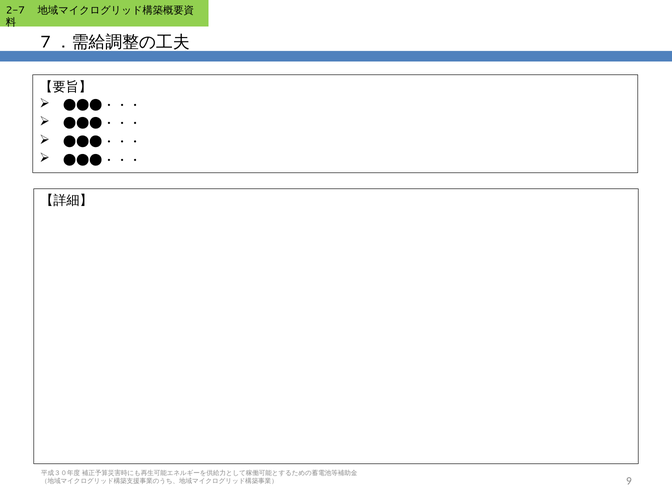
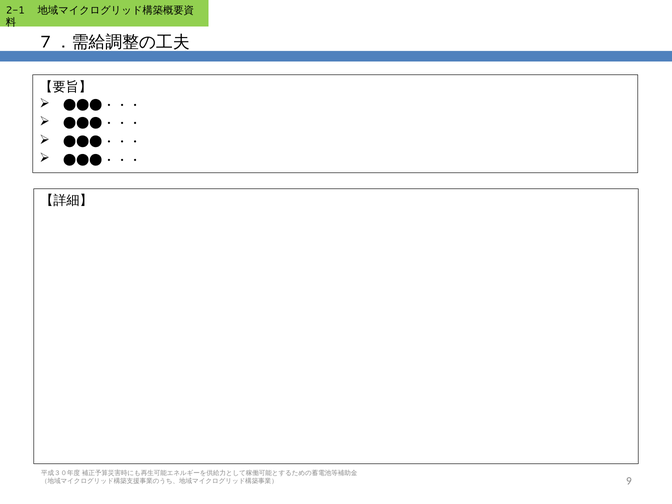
2-7: 2-7 -> 2-1 (15, 10)
